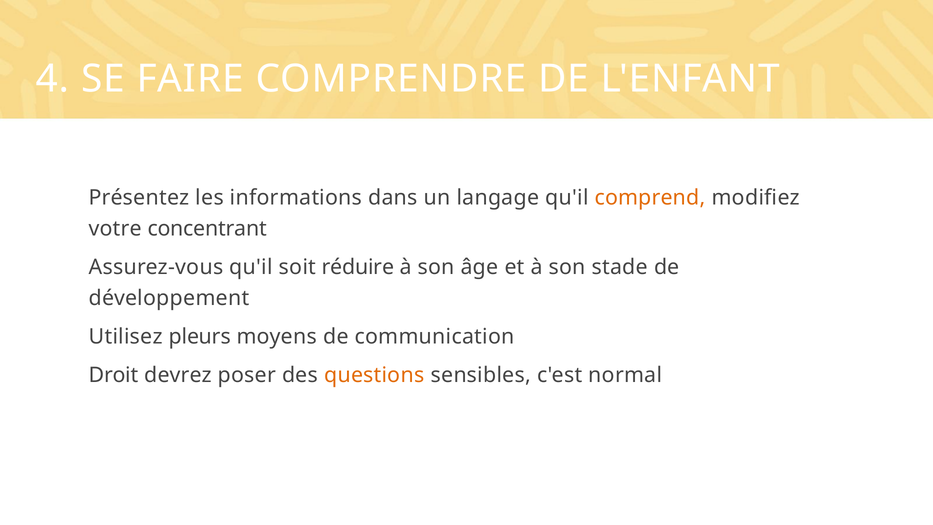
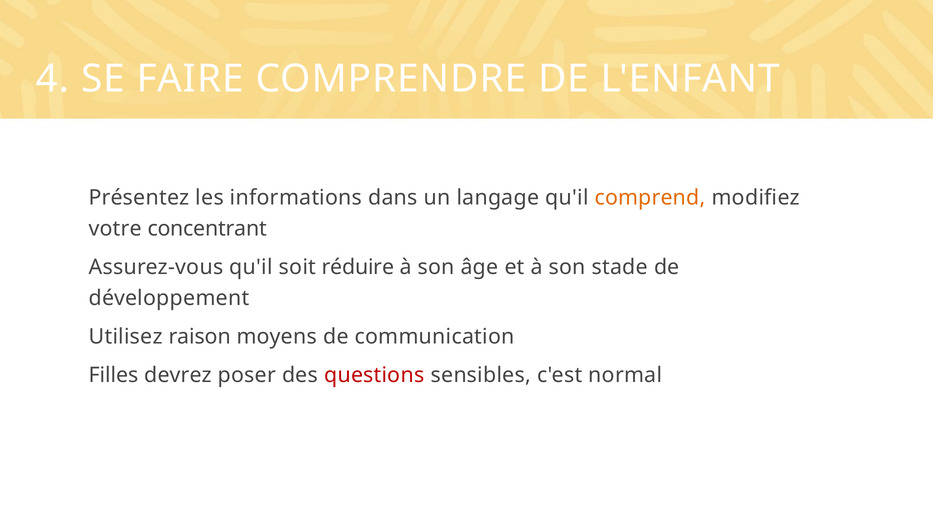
pleurs: pleurs -> raison (200, 336)
Droit: Droit -> Filles (114, 375)
questions colour: orange -> red (374, 375)
